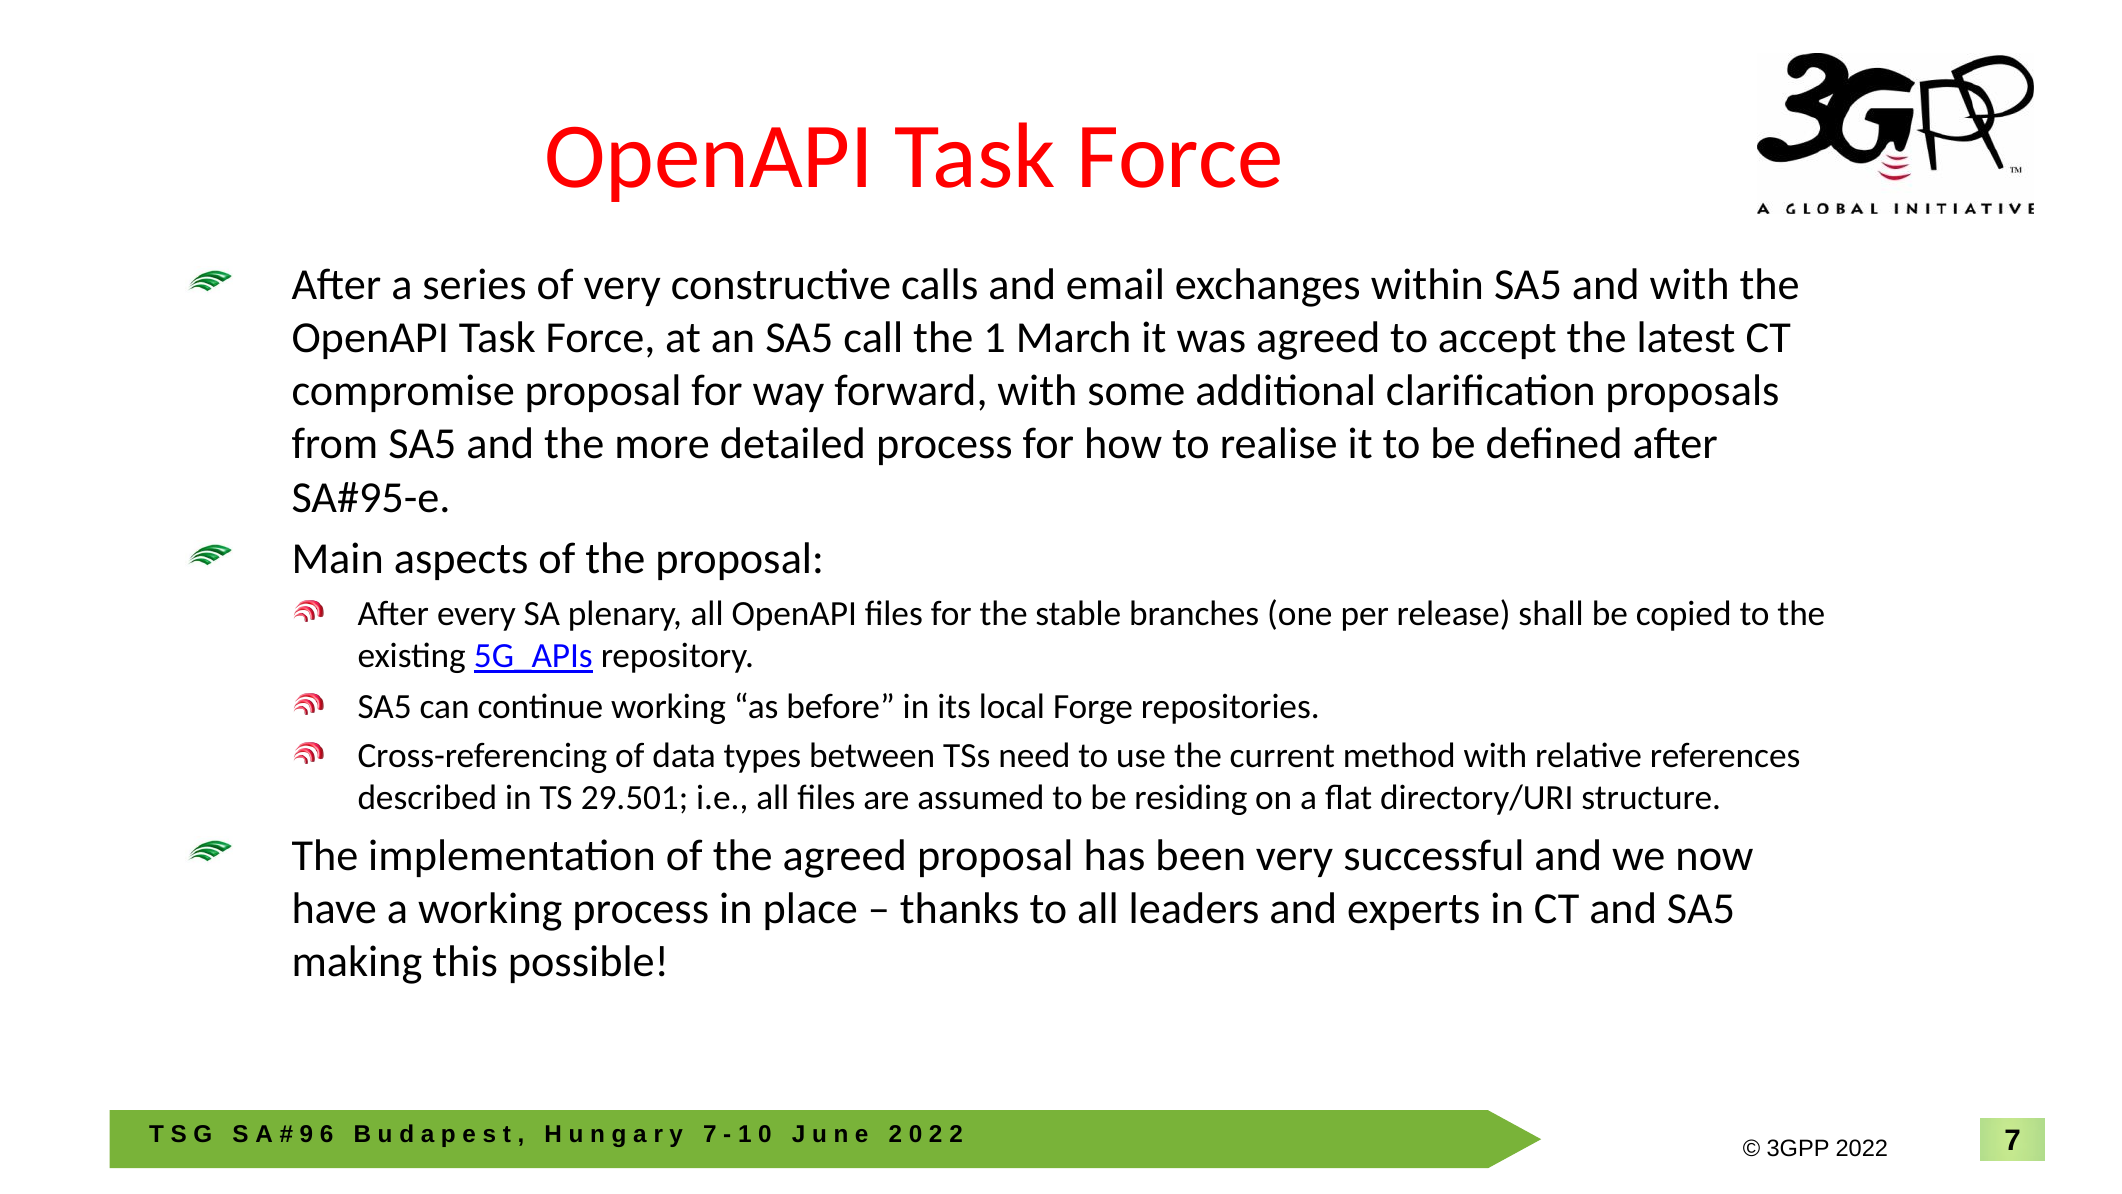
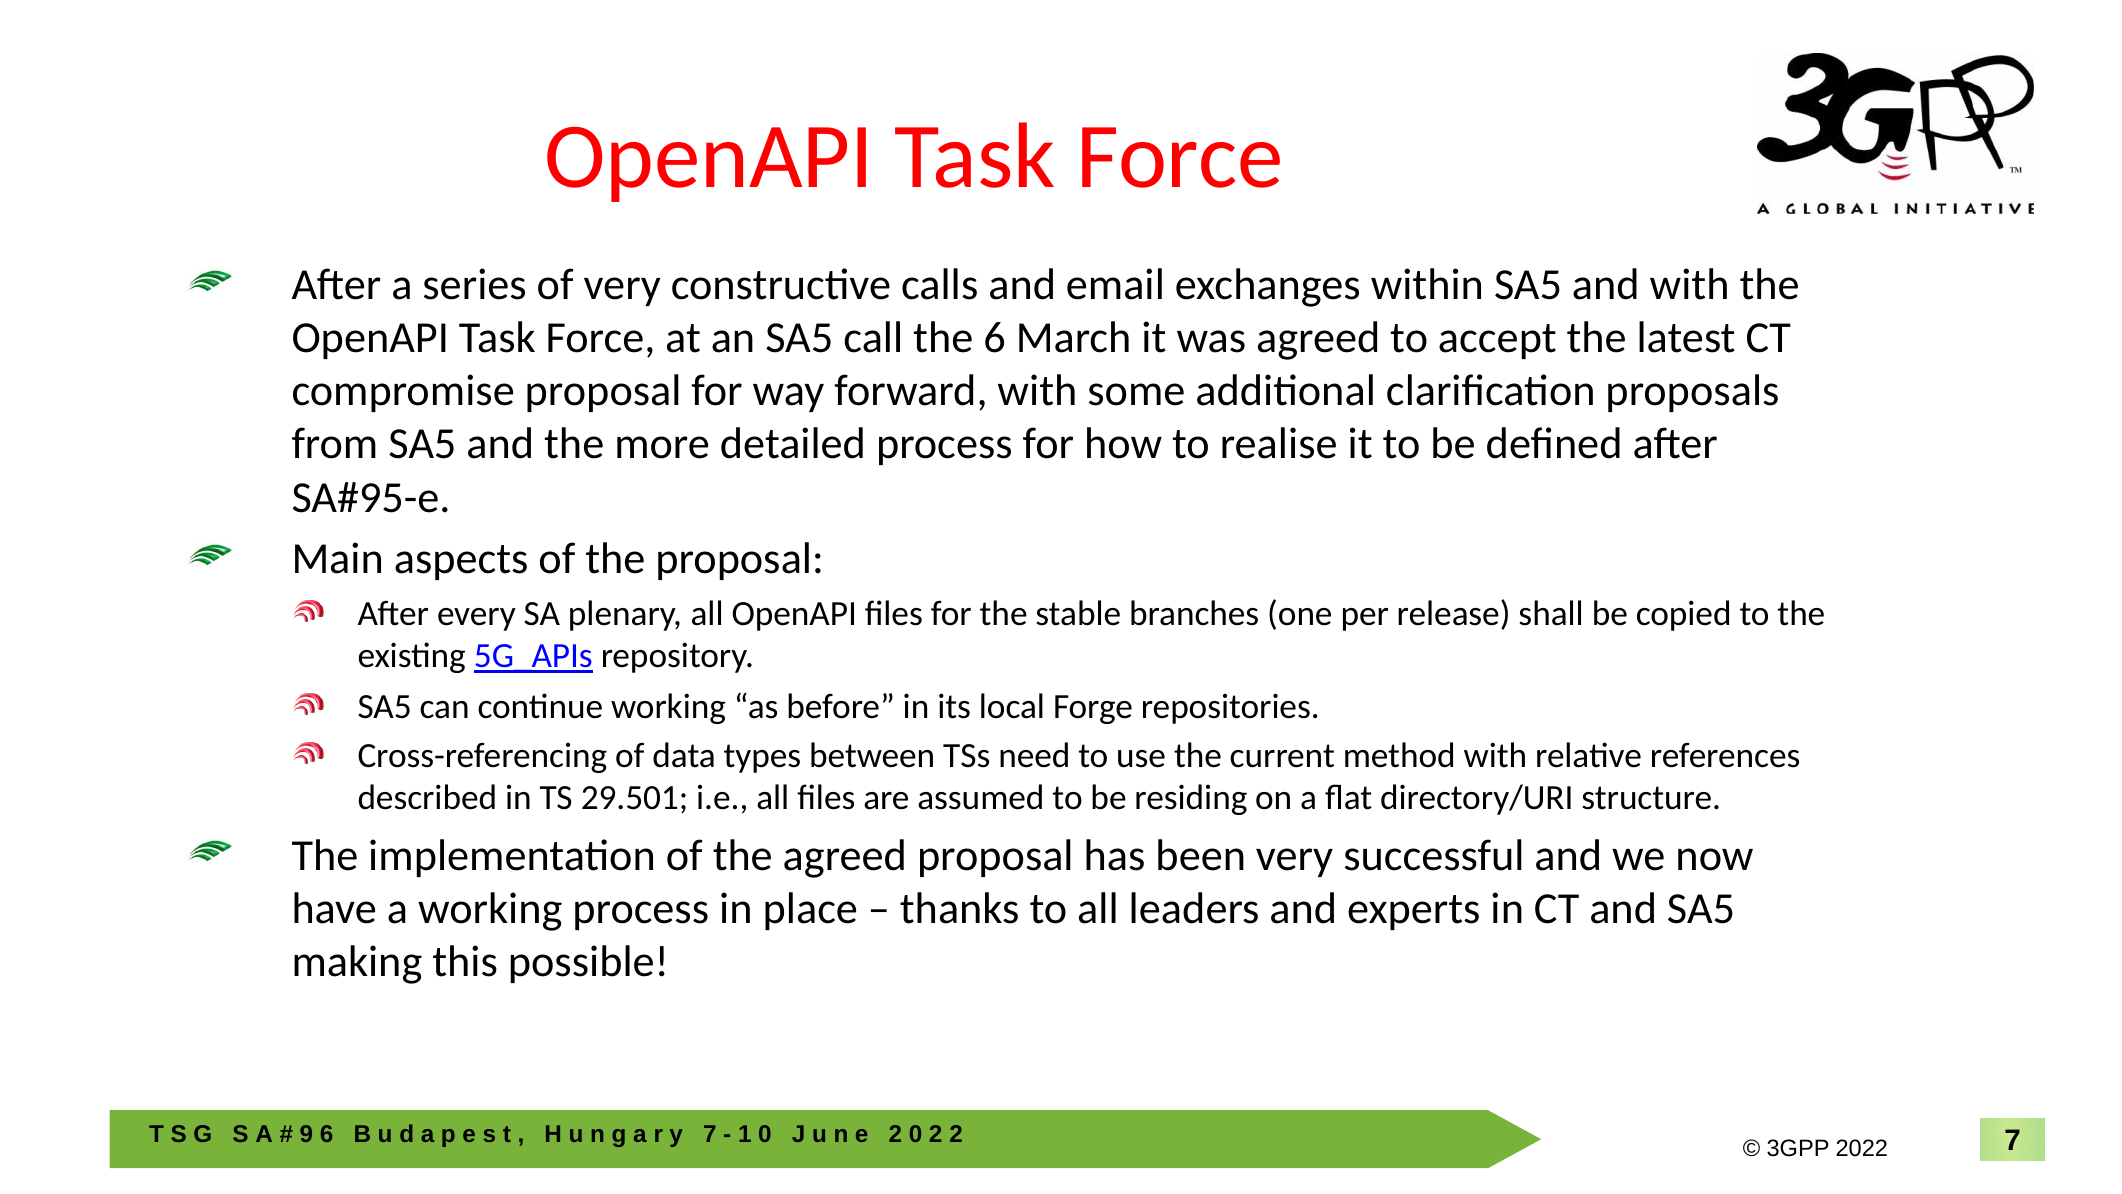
the 1: 1 -> 6 (994, 338)
